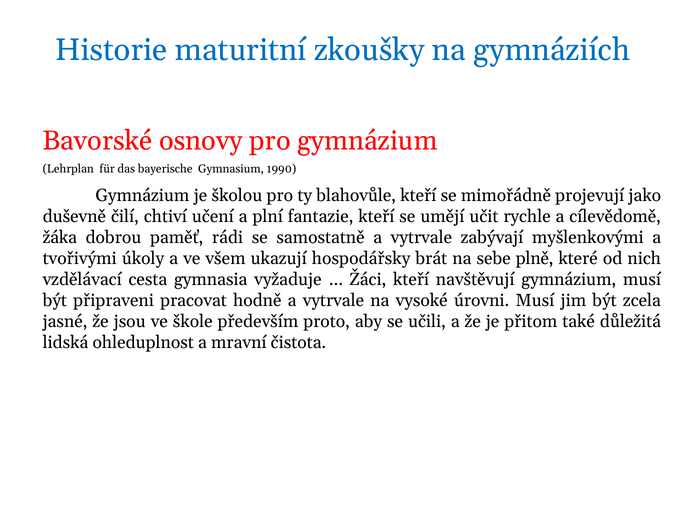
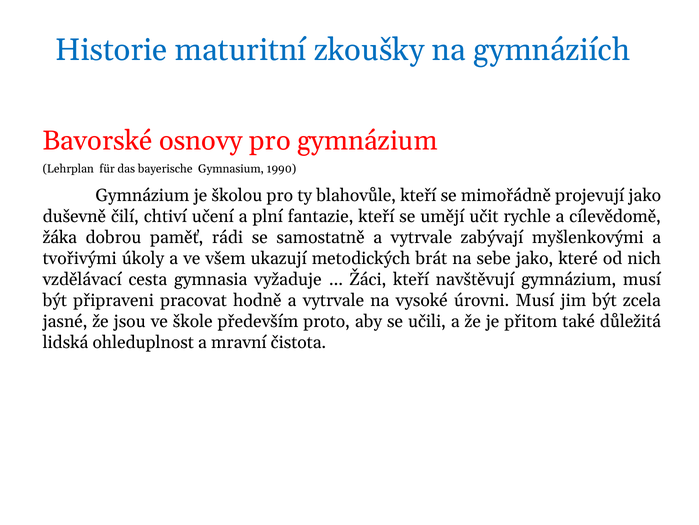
hospodářsky: hospodářsky -> metodických (361, 258)
sebe plně: plně -> jako (535, 258)
